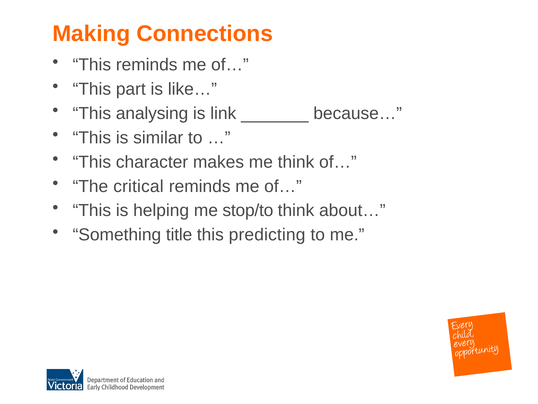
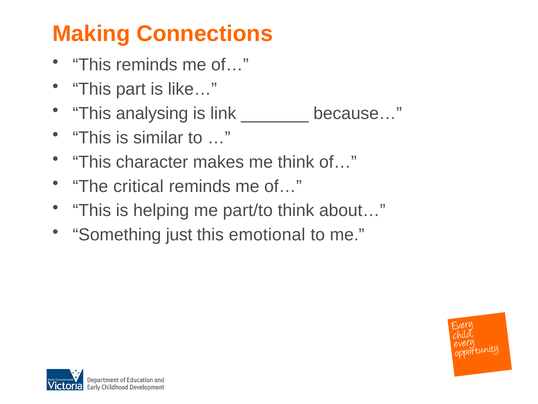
stop/to: stop/to -> part/to (248, 210)
title: title -> just (179, 235)
predicting: predicting -> emotional (267, 235)
